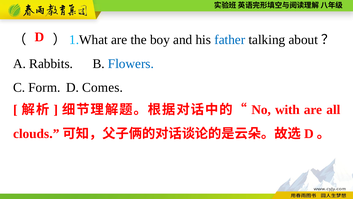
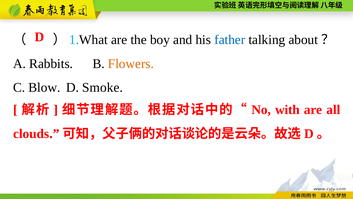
Flowers colour: blue -> orange (131, 64)
Form: Form -> Blow (44, 87)
Comes: Comes -> Smoke (103, 87)
